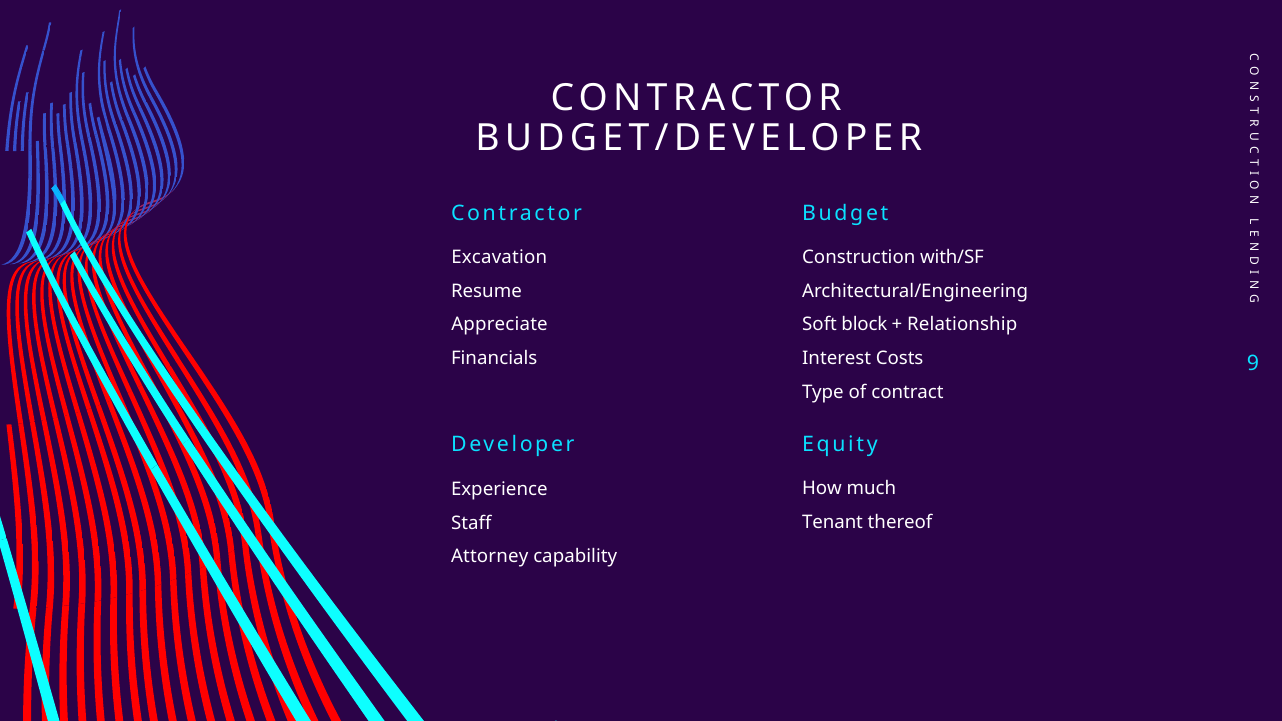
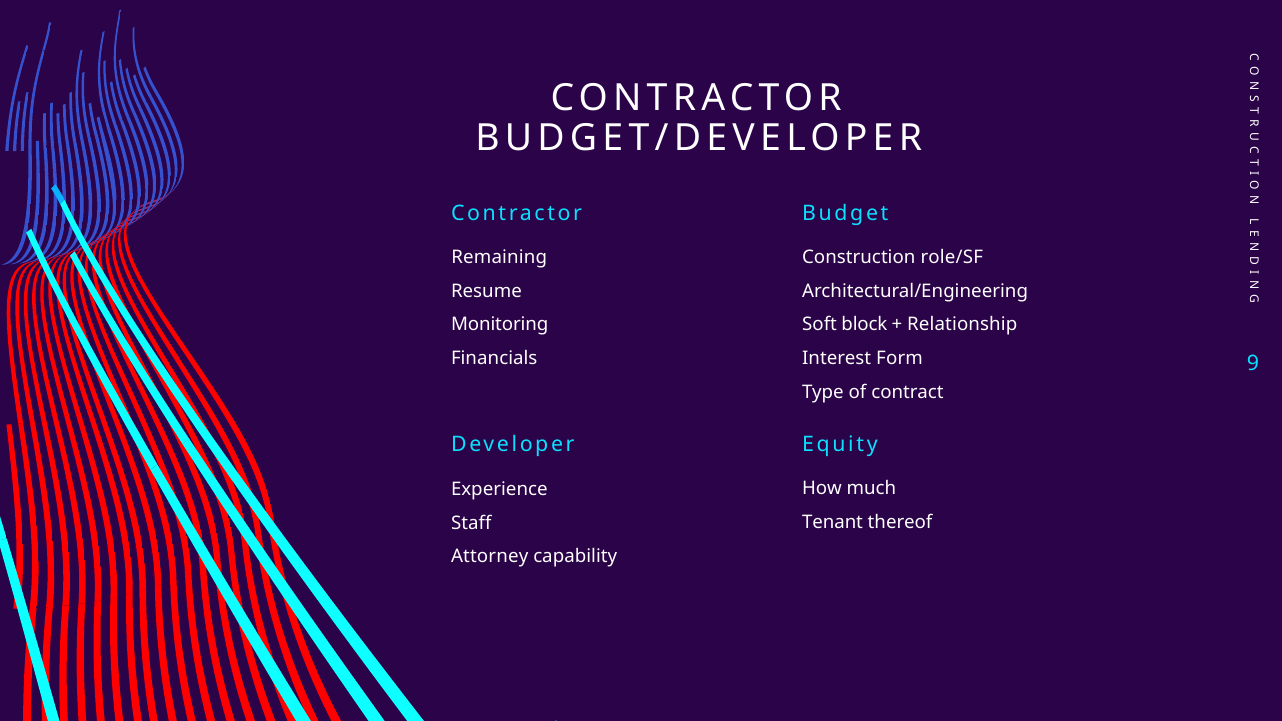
Excavation: Excavation -> Remaining (499, 258)
with/SF: with/SF -> role/SF (952, 258)
Appreciate: Appreciate -> Monitoring (500, 325)
Costs: Costs -> Form (900, 358)
